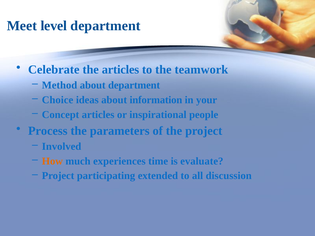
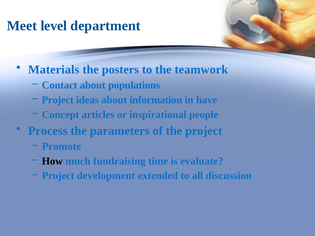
Celebrate: Celebrate -> Materials (54, 70)
the articles: articles -> posters (120, 70)
Method: Method -> Contact (60, 85)
about department: department -> populations (134, 85)
Choice: Choice -> Project (58, 100)
your: your -> have (207, 100)
Involved: Involved -> Promote (62, 147)
How colour: orange -> black (52, 161)
experiences: experiences -> fundraising (119, 161)
participating: participating -> development (106, 176)
